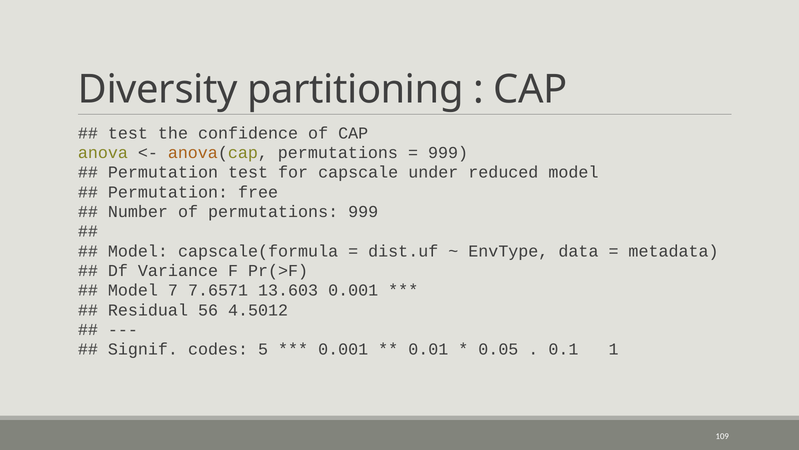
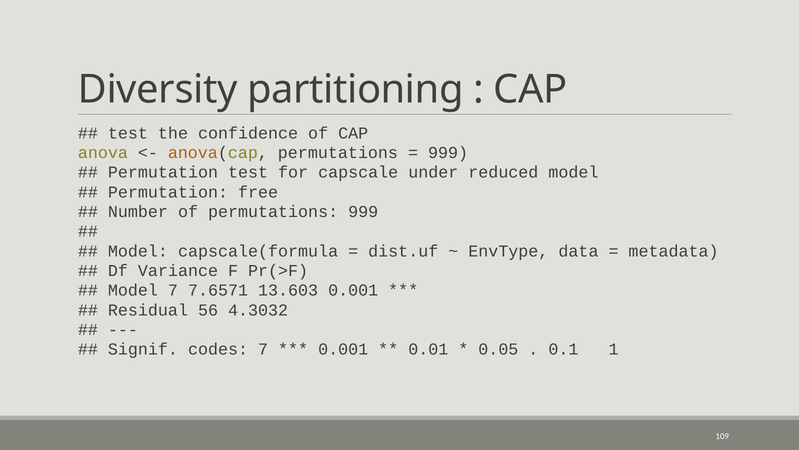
4.5012: 4.5012 -> 4.3032 (258, 310)
codes 5: 5 -> 7 (263, 349)
